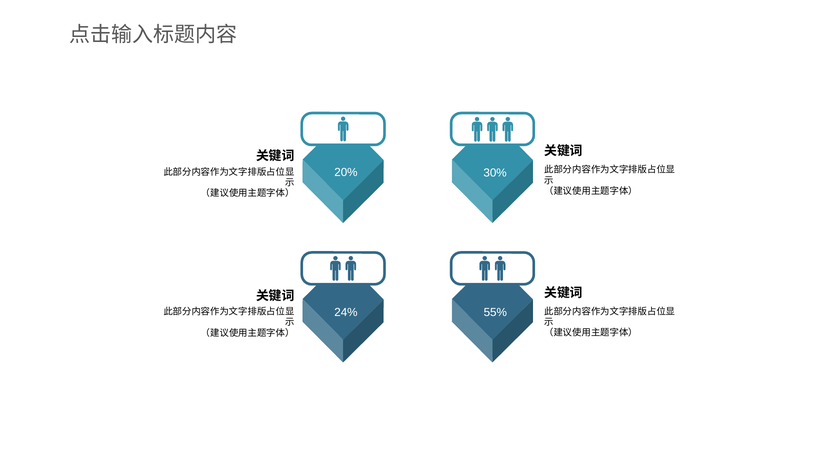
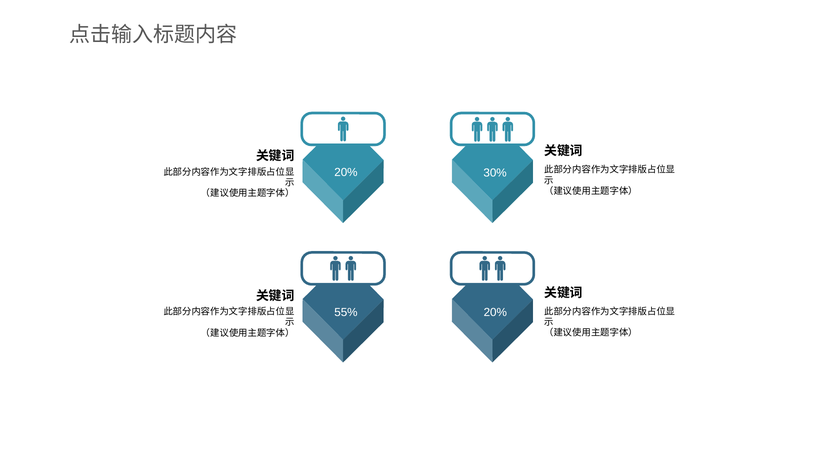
24%: 24% -> 55% (346, 312)
55%: 55% -> 20% (495, 312)
